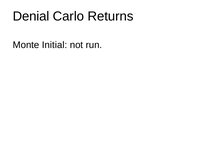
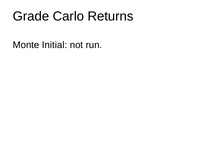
Denial: Denial -> Grade (31, 16)
